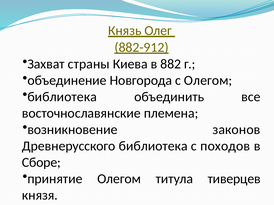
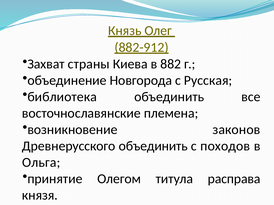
с Олегом: Олегом -> Русская (208, 81)
Древнерусского библиотека: библиотека -> объединить (153, 146)
Сборе: Сборе -> Ольга (41, 163)
тиверцев: тиверцев -> расправа (234, 179)
